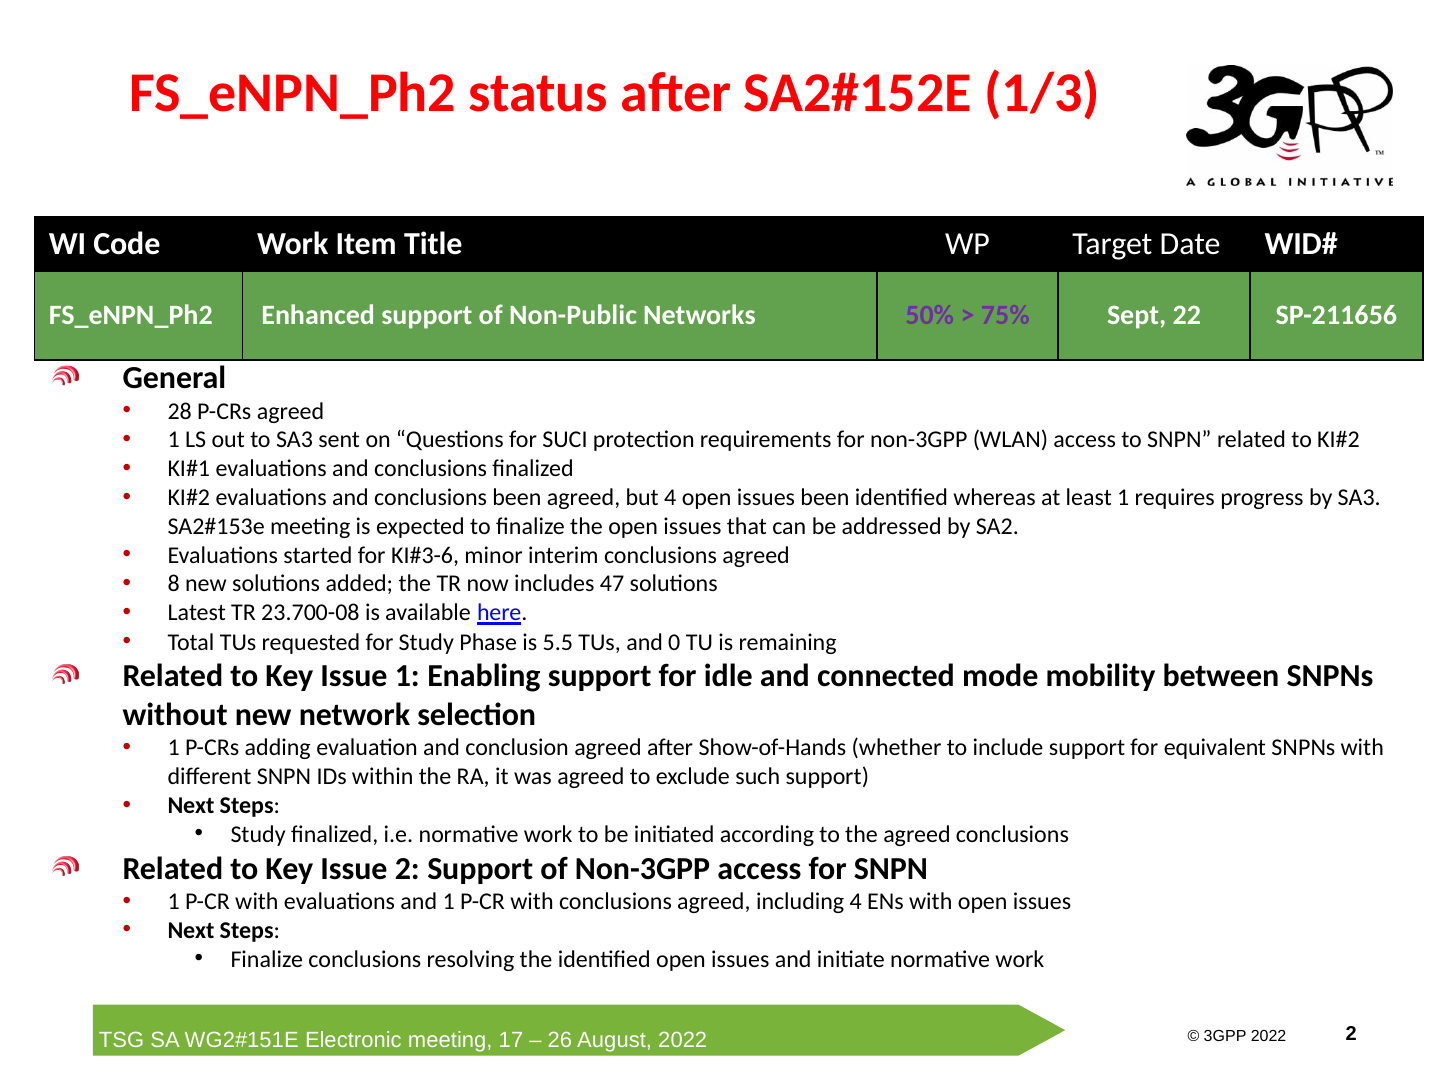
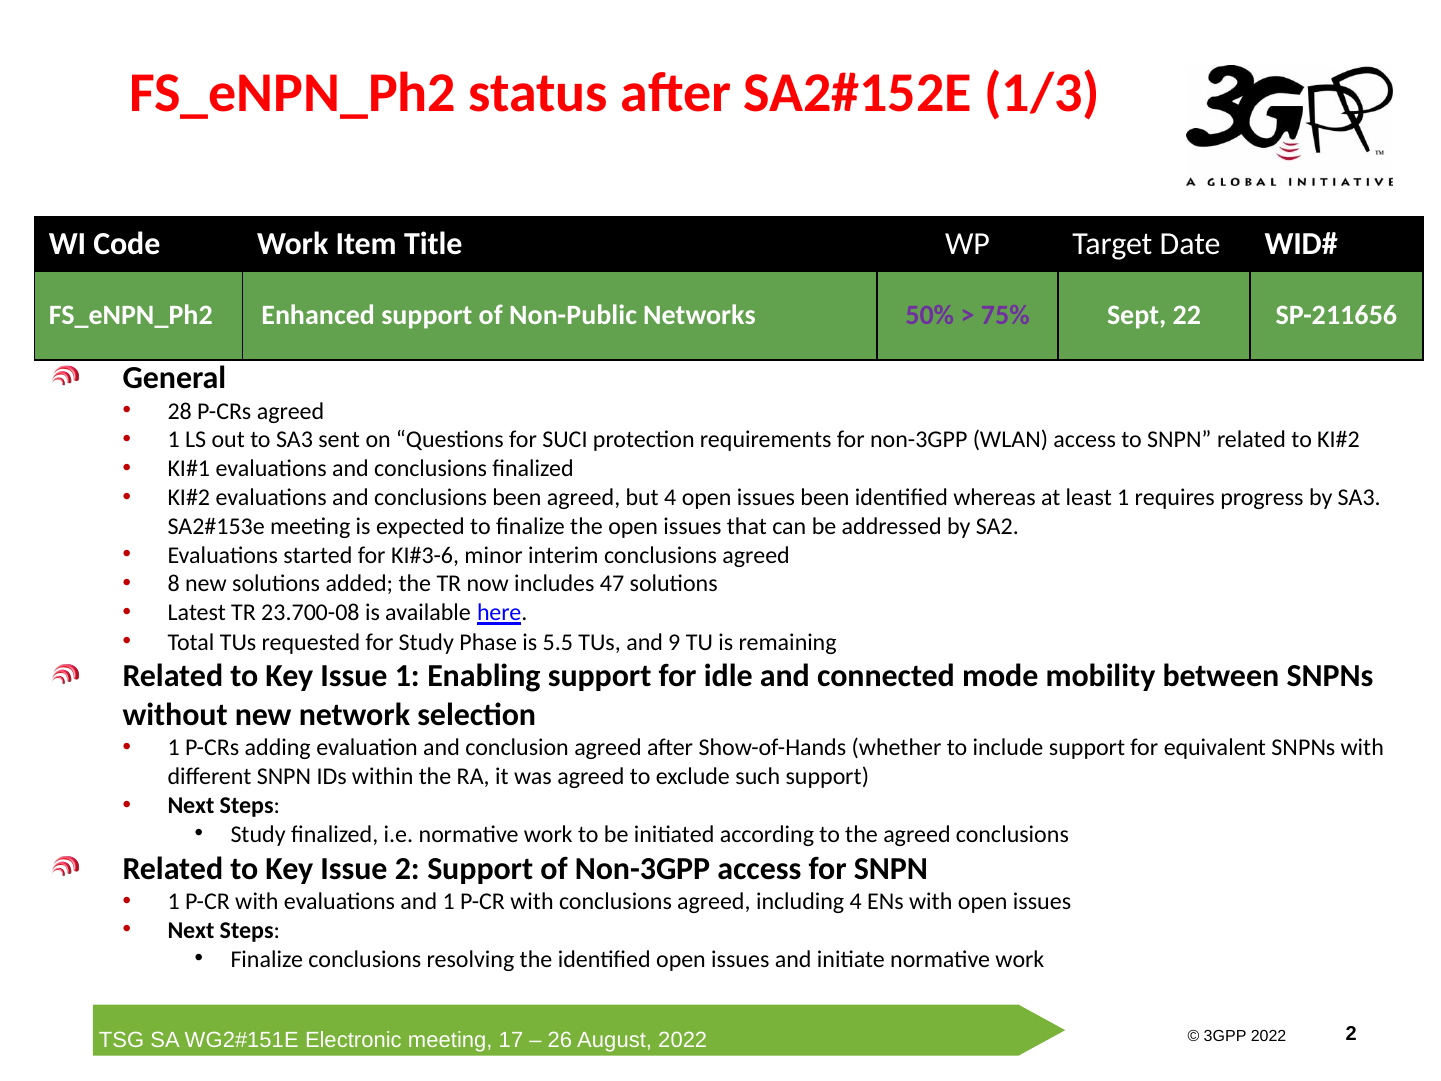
0: 0 -> 9 (674, 642)
